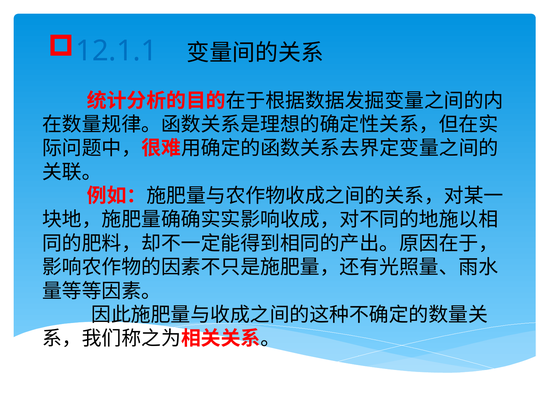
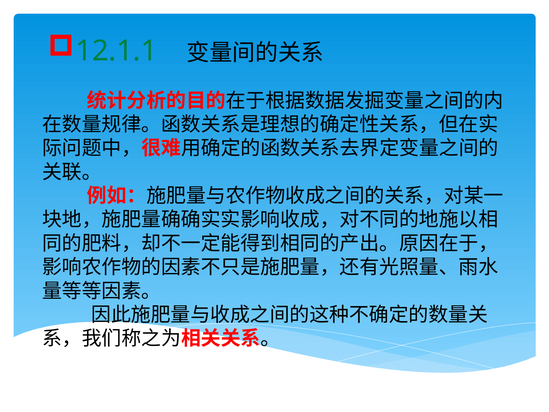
12.1.1 colour: blue -> green (116, 51)
